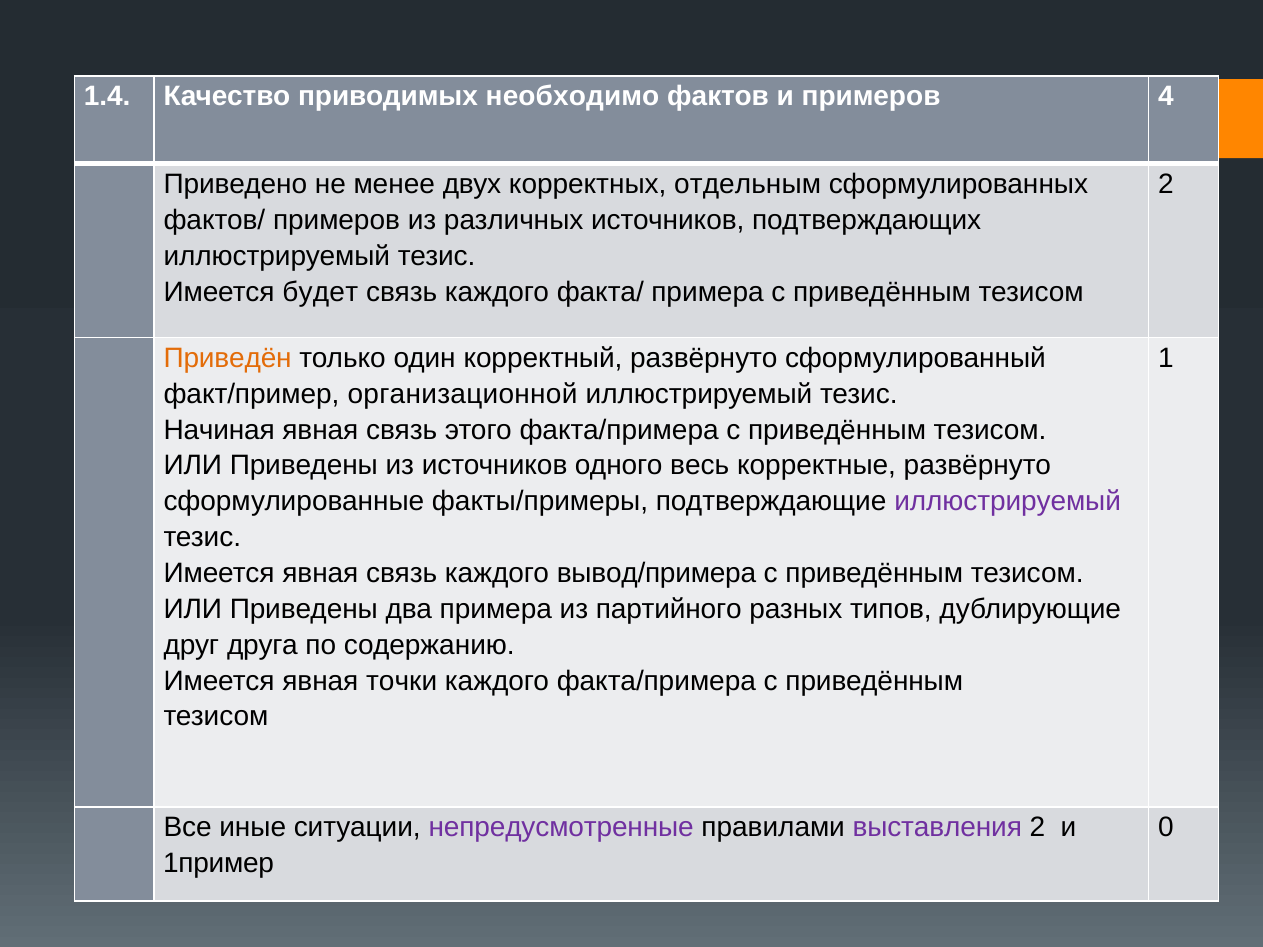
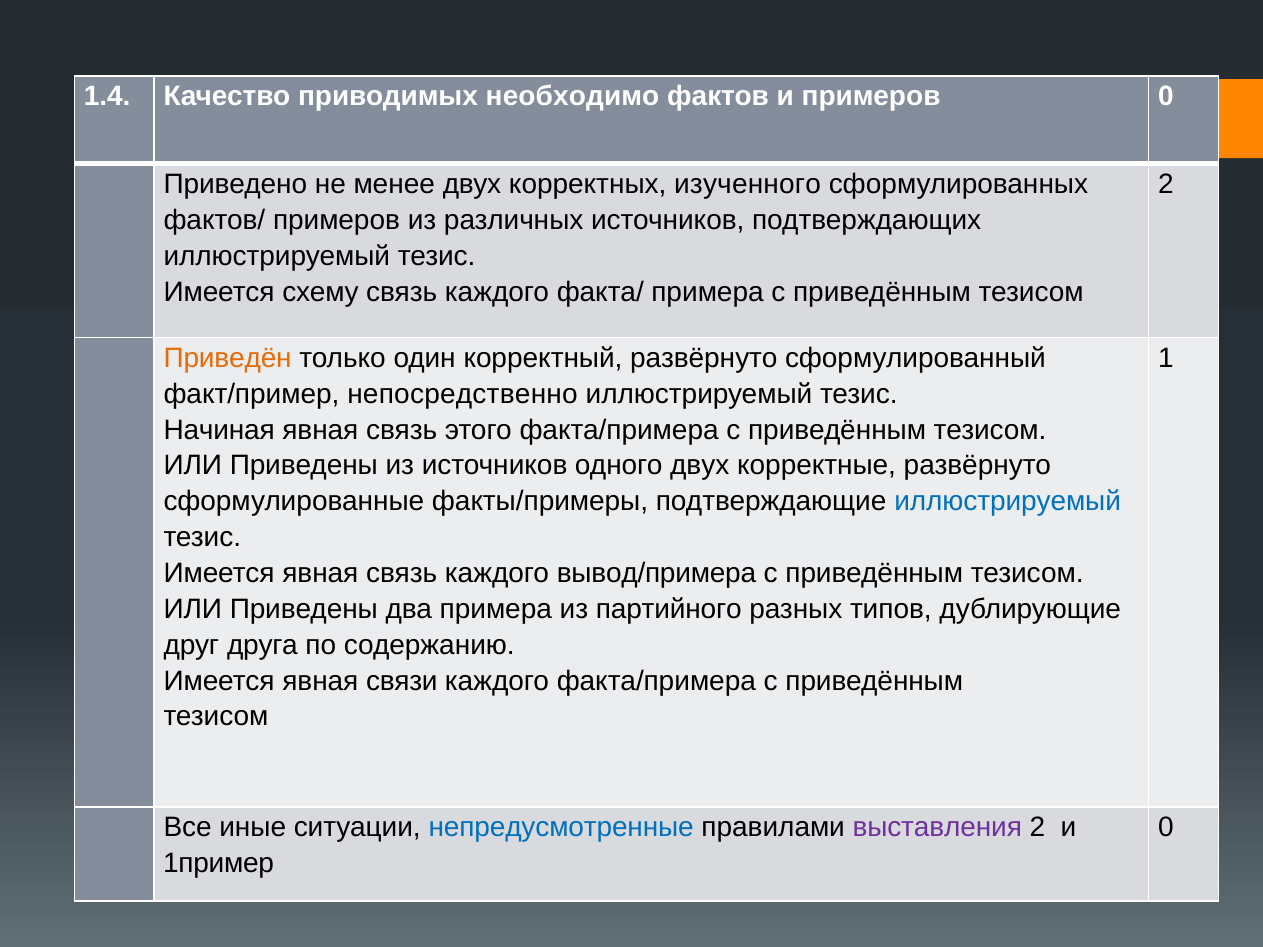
примеров 4: 4 -> 0 (1166, 96)
отдельным: отдельным -> изученного (748, 185)
будет: будет -> схему (320, 292)
организационной: организационной -> непосредственно (463, 394)
одного весь: весь -> двух (700, 466)
иллюстрируемый colour: purple -> blue (1008, 502)
точки: точки -> связи (402, 681)
непредусмотренные colour: purple -> blue (561, 828)
